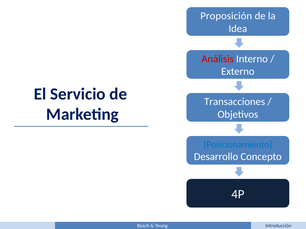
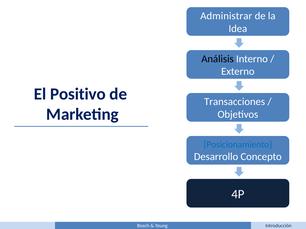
Proposición: Proposición -> Administrar (226, 16)
Análisis colour: red -> black (218, 59)
Servicio: Servicio -> Positivo (78, 94)
